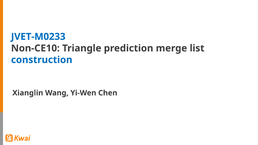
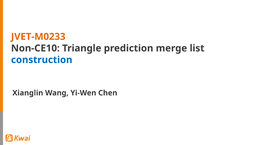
JVET-M0233 colour: blue -> orange (38, 37)
